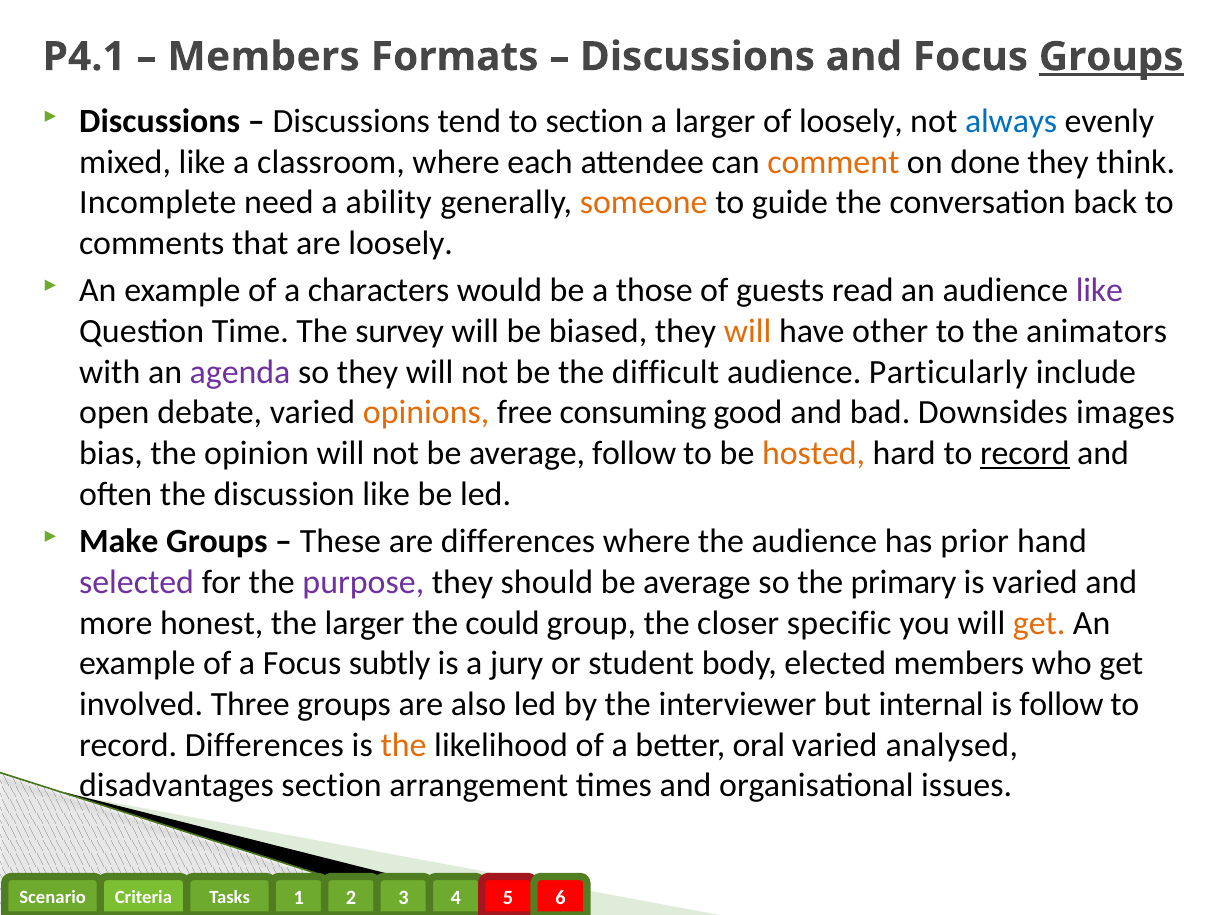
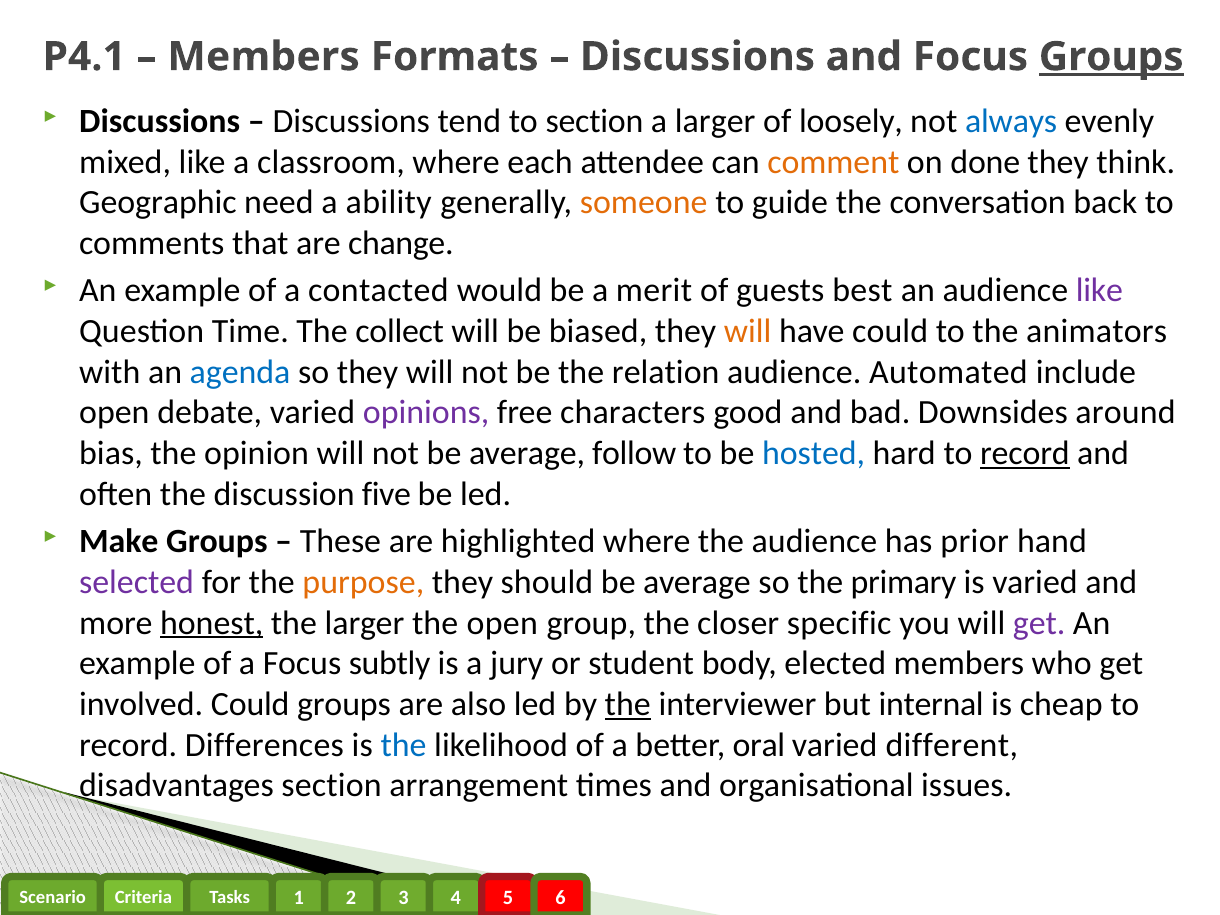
Incomplete: Incomplete -> Geographic (158, 203)
are loosely: loosely -> change (401, 243)
characters: characters -> contacted (378, 291)
those: those -> merit (654, 291)
read: read -> best (862, 291)
survey: survey -> collect (400, 331)
have other: other -> could (890, 331)
agenda colour: purple -> blue (240, 372)
difficult: difficult -> relation (666, 372)
Particularly: Particularly -> Automated (948, 372)
opinions colour: orange -> purple (426, 413)
consuming: consuming -> characters (633, 413)
images: images -> around (1126, 413)
hosted colour: orange -> blue (814, 453)
discussion like: like -> five (386, 494)
are differences: differences -> highlighted (518, 542)
purpose colour: purple -> orange (363, 582)
honest underline: none -> present (212, 623)
the could: could -> open (502, 623)
get colour: orange -> purple (1039, 623)
involved Three: Three -> Could (250, 704)
the underline: none -> present (628, 704)
is follow: follow -> cheap (1061, 704)
the colour: orange -> blue (403, 745)
analysed: analysed -> different (952, 745)
